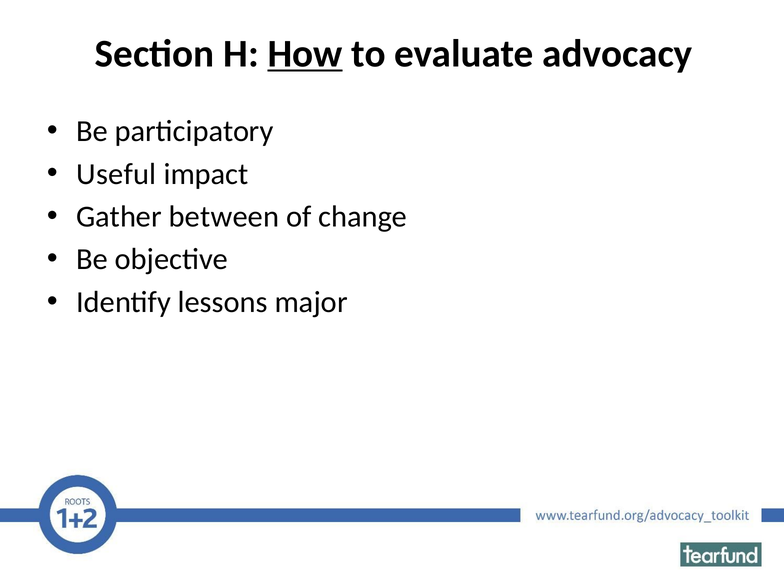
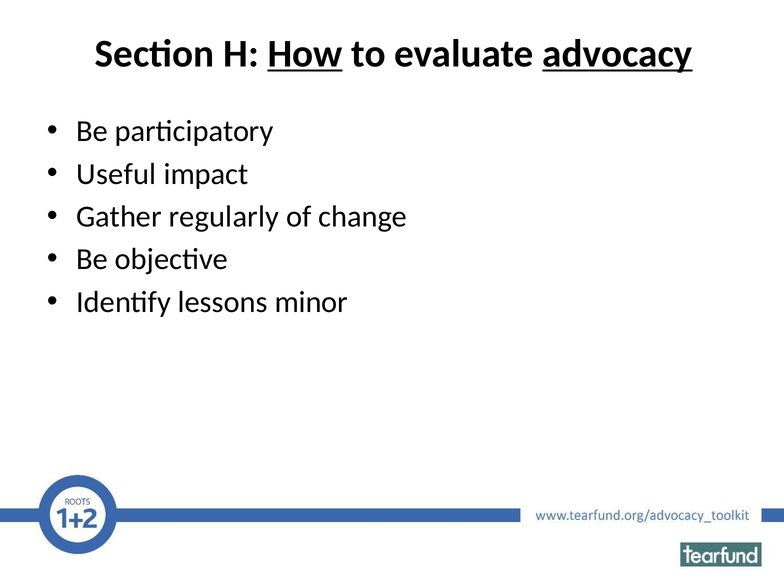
advocacy underline: none -> present (617, 54)
between: between -> regularly (224, 217)
major: major -> minor (311, 302)
